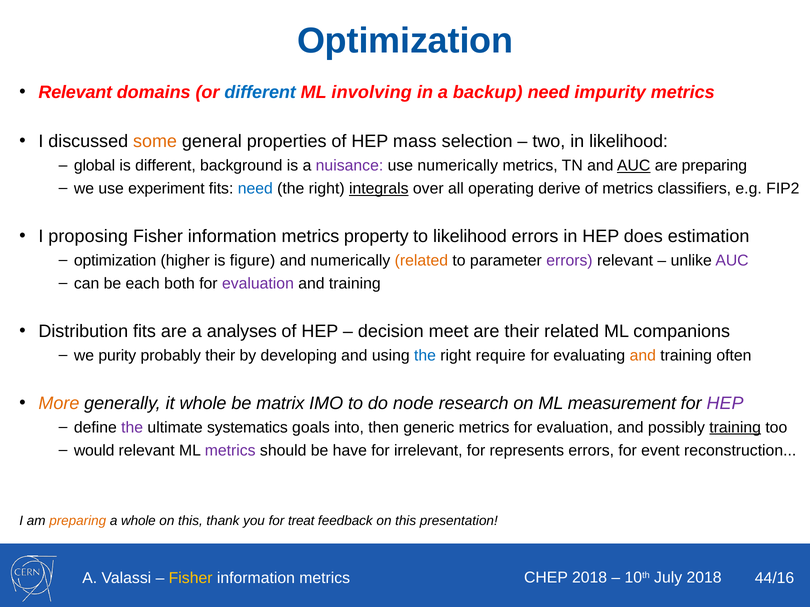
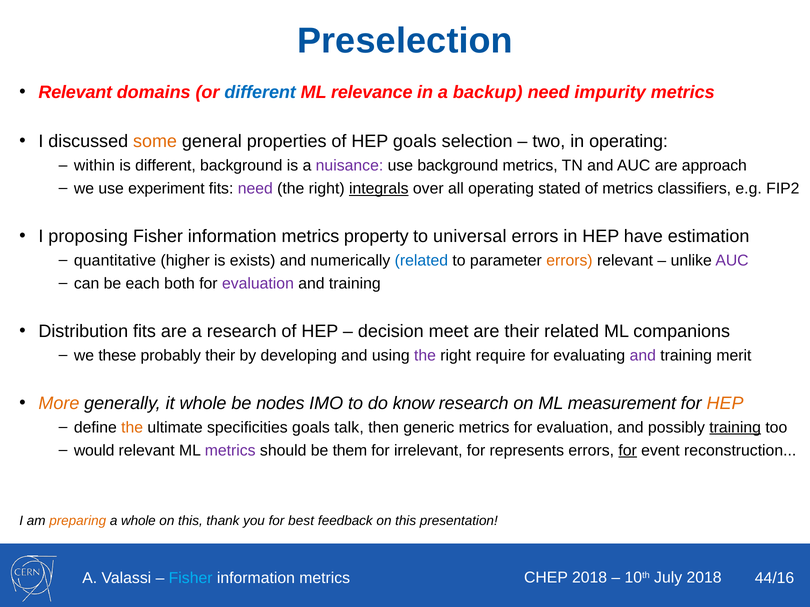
Optimization: Optimization -> Preselection (405, 41)
involving: involving -> relevance (372, 93)
HEP mass: mass -> goals (415, 142)
in likelihood: likelihood -> operating (629, 142)
global: global -> within (94, 166)
use numerically: numerically -> background (458, 166)
AUC underline: present -> none (634, 166)
are preparing: preparing -> approach (714, 166)
need colour: blue -> purple (255, 189)
derive: derive -> stated (559, 189)
to likelihood: likelihood -> universal (470, 237)
does: does -> have (643, 237)
optimization: optimization -> quantitative (115, 261)
figure: figure -> exists (253, 261)
related colour: orange -> blue (421, 261)
errors colour: purple -> orange (569, 261)
a analyses: analyses -> research (242, 332)
purity: purity -> these (117, 356)
the colour: blue -> purple (425, 356)
and colour: orange -> purple (643, 356)
often: often -> merit (734, 356)
matrix: matrix -> nodes (280, 404)
node: node -> know (413, 404)
HEP colour: purple -> orange (725, 404)
the colour: purple -> orange (132, 428)
systematics: systematics -> specificities (247, 428)
into: into -> talk (349, 428)
have: have -> them (350, 451)
for underline: none -> present (628, 451)
treat: treat -> best (301, 521)
Fisher colour: yellow -> light blue (191, 578)
